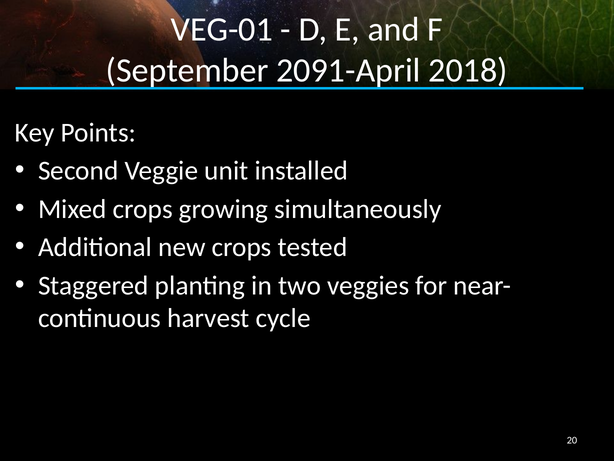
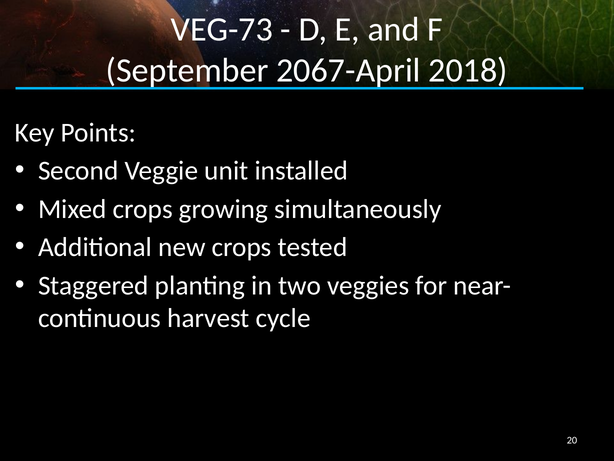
VEG-01: VEG-01 -> VEG-73 (222, 29)
2091-April: 2091-April -> 2067-April (348, 70)
